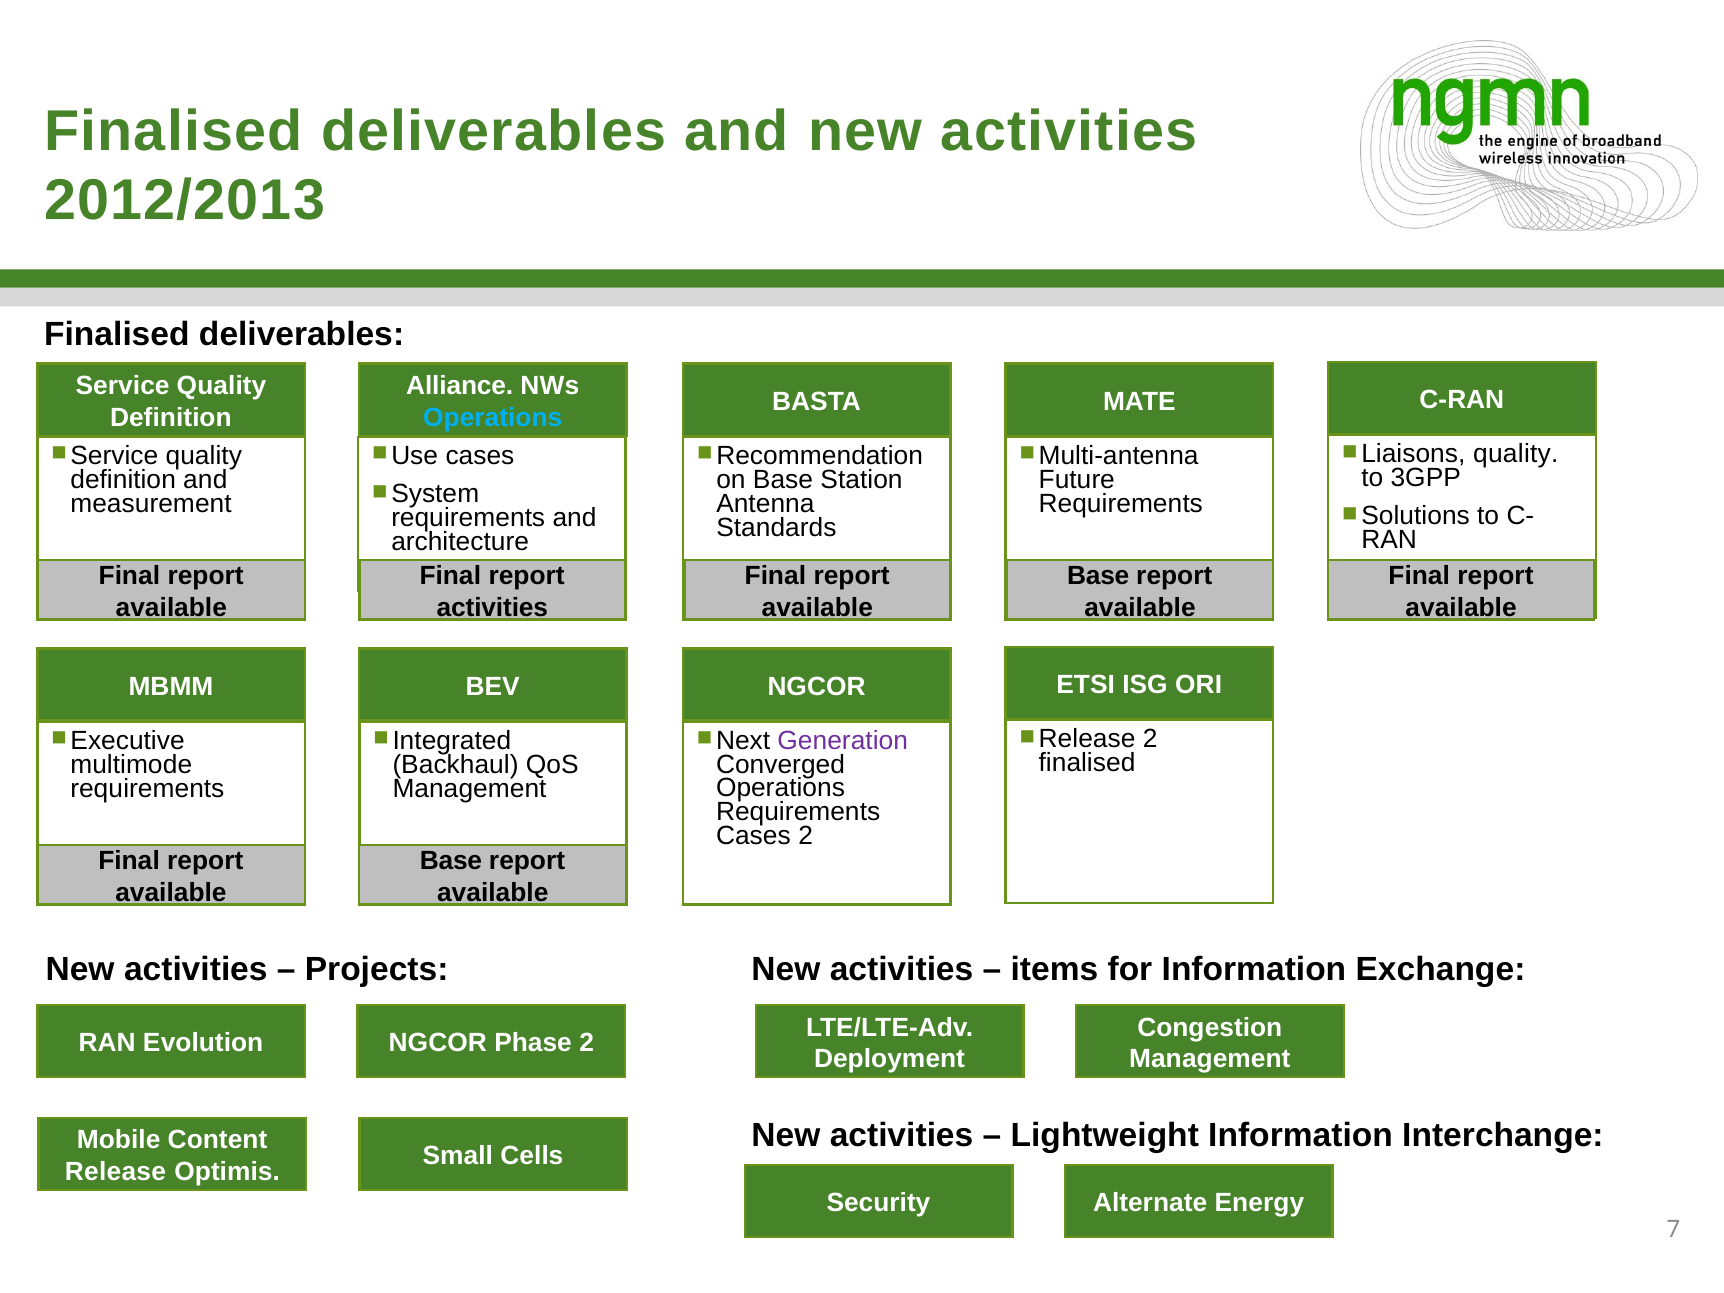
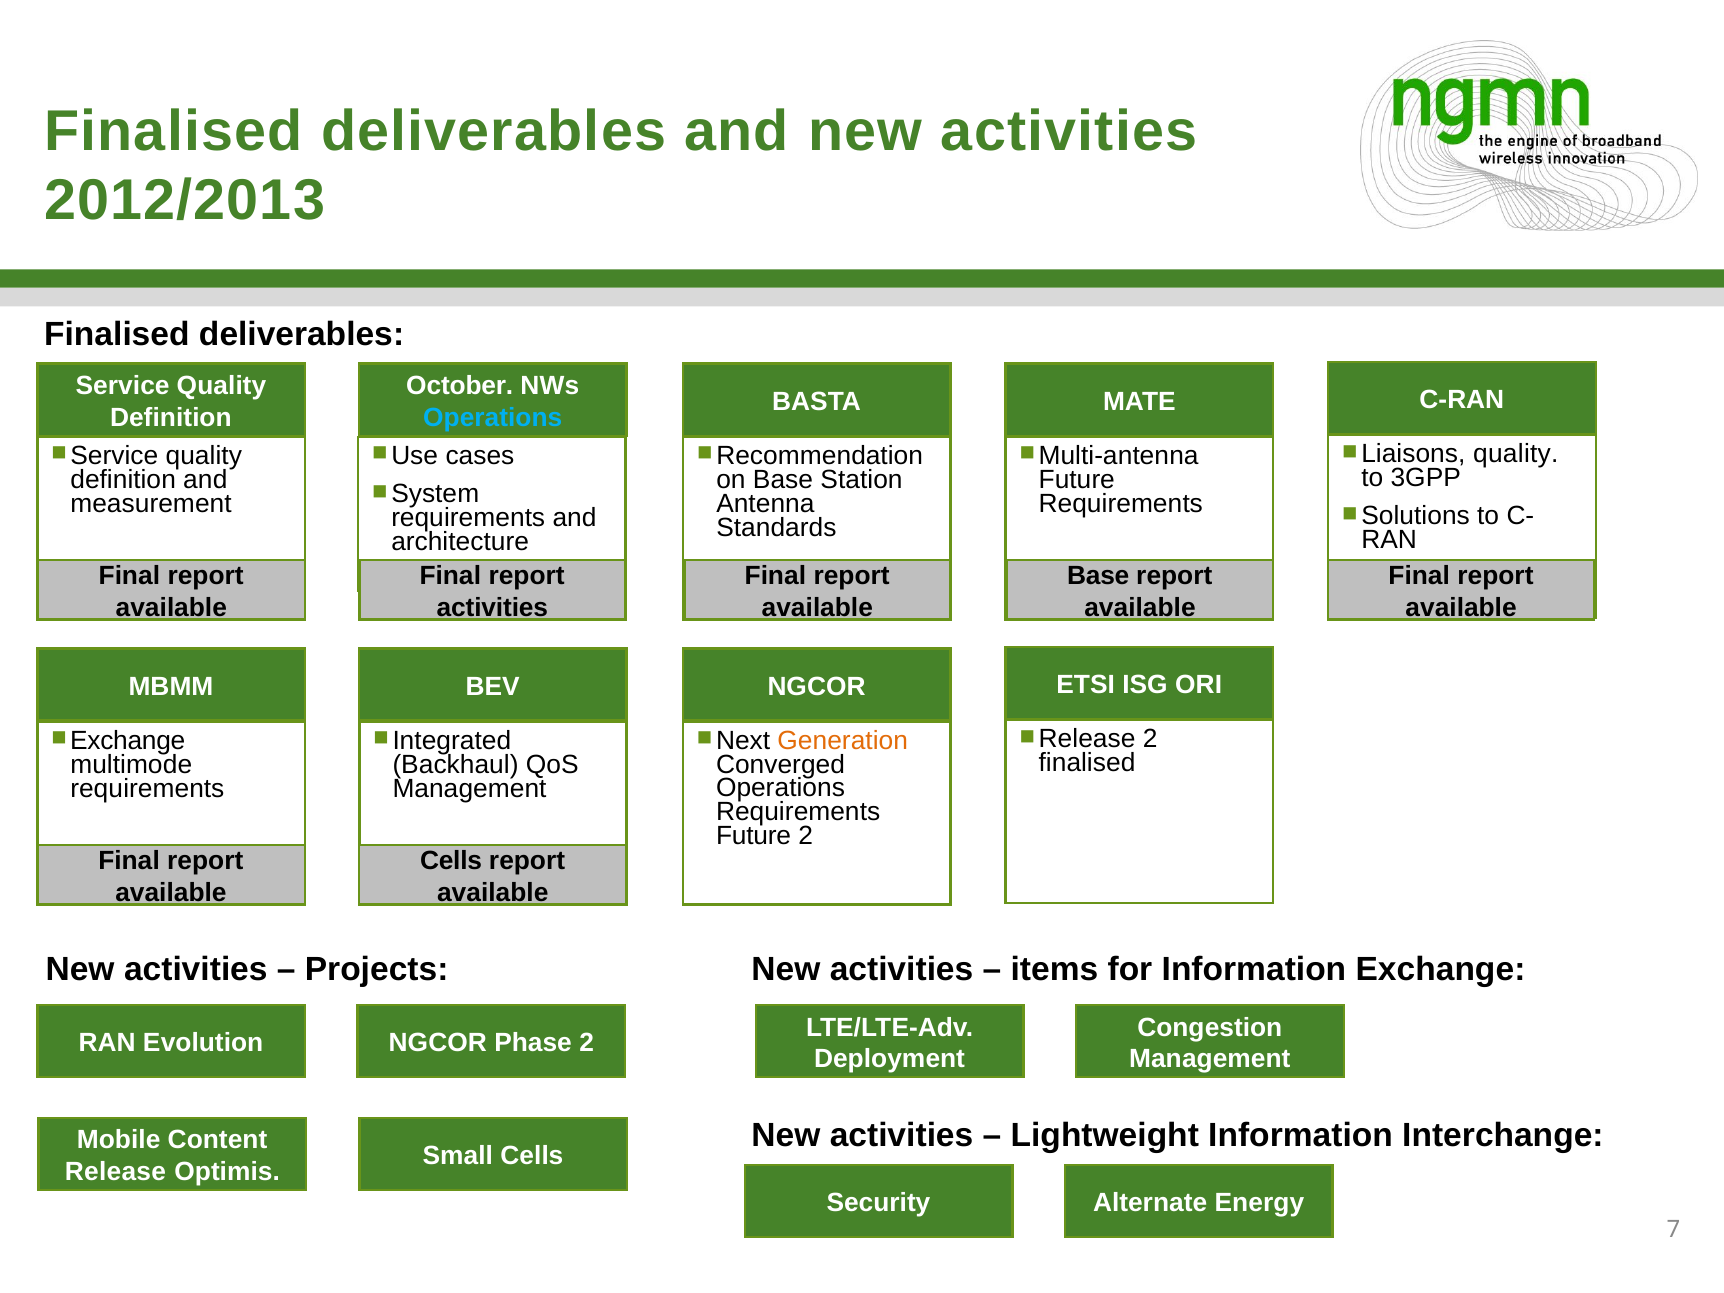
Alliance: Alliance -> October (460, 386)
Executive: Executive -> Exchange (128, 740)
Generation colour: purple -> orange (843, 740)
Cases: Cases -> Future (754, 836)
Base: Base -> Cells (451, 861)
